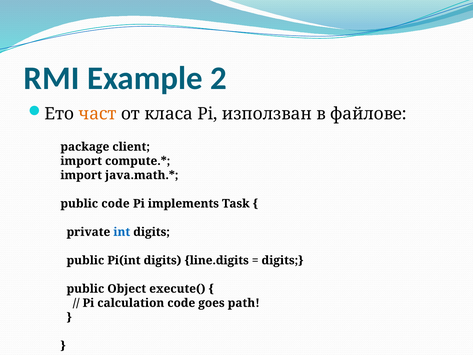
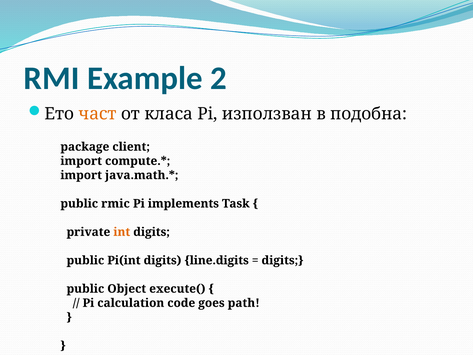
файлове: файлове -> подобна (369, 114)
public code: code -> rmic (115, 203)
int colour: blue -> orange (122, 232)
